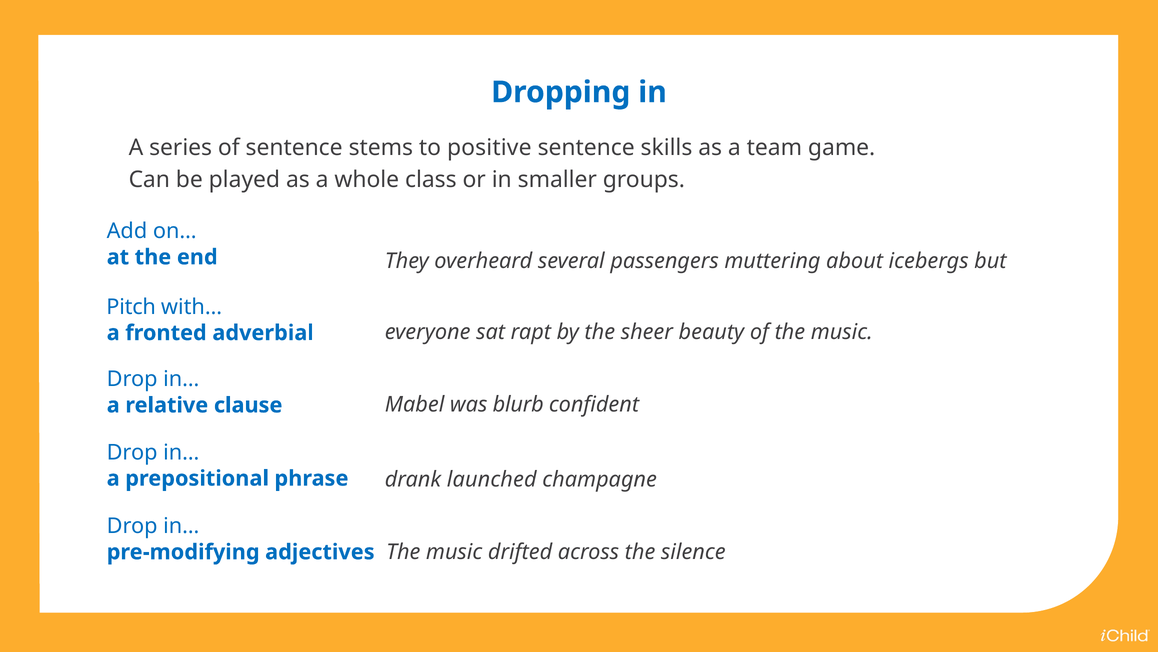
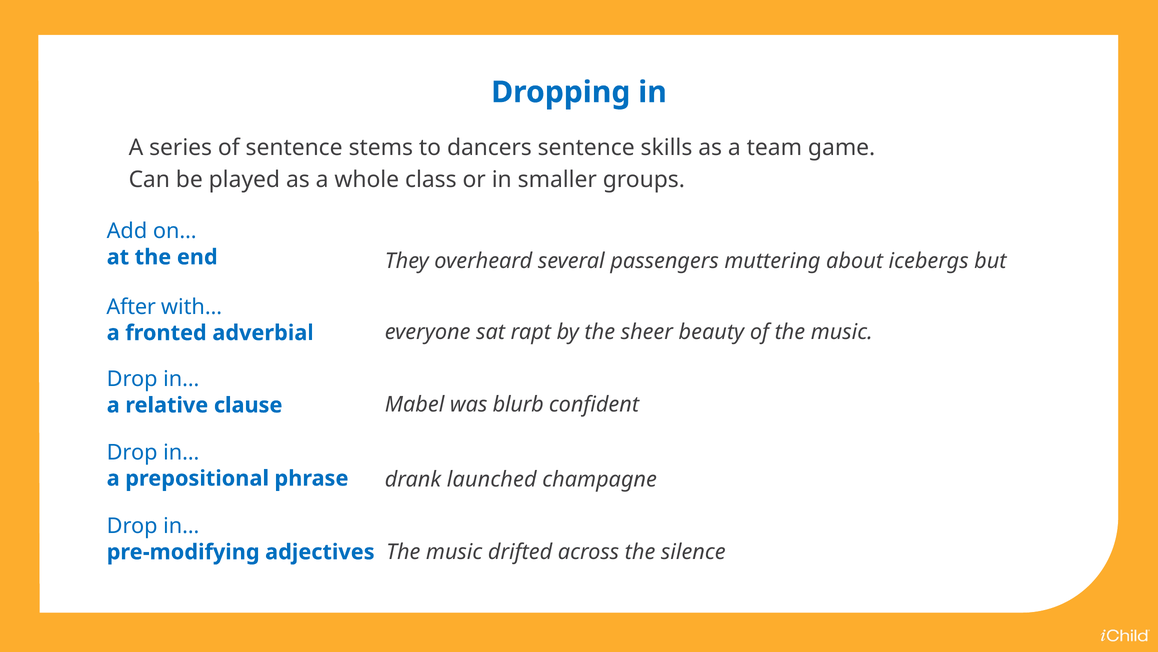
positive: positive -> dancers (489, 147)
Pitch: Pitch -> After (131, 307)
